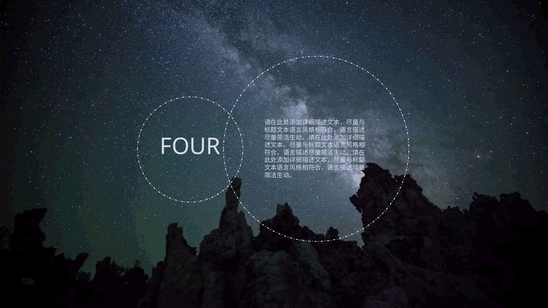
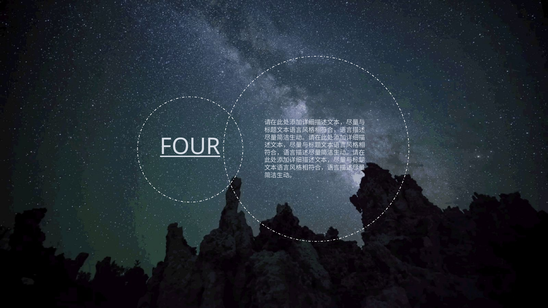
FOUR underline: none -> present (190, 147)
